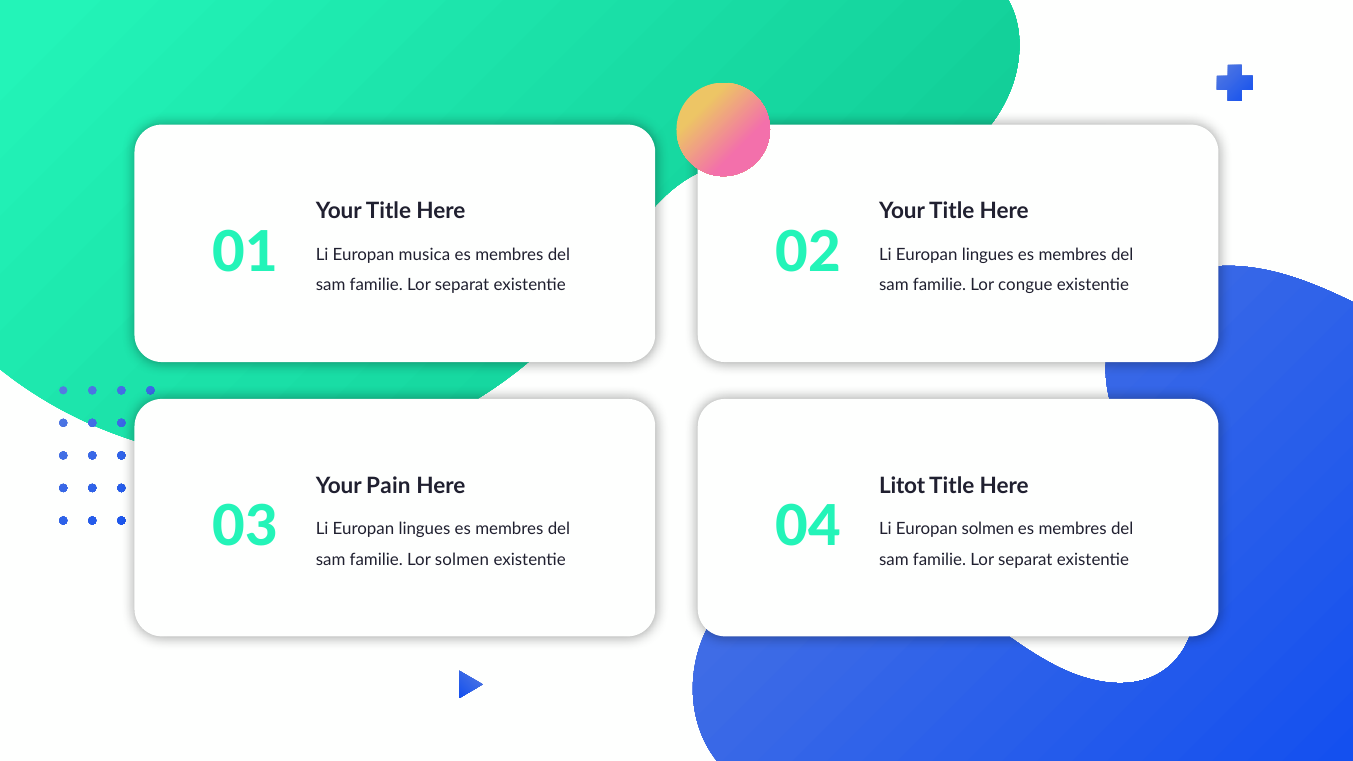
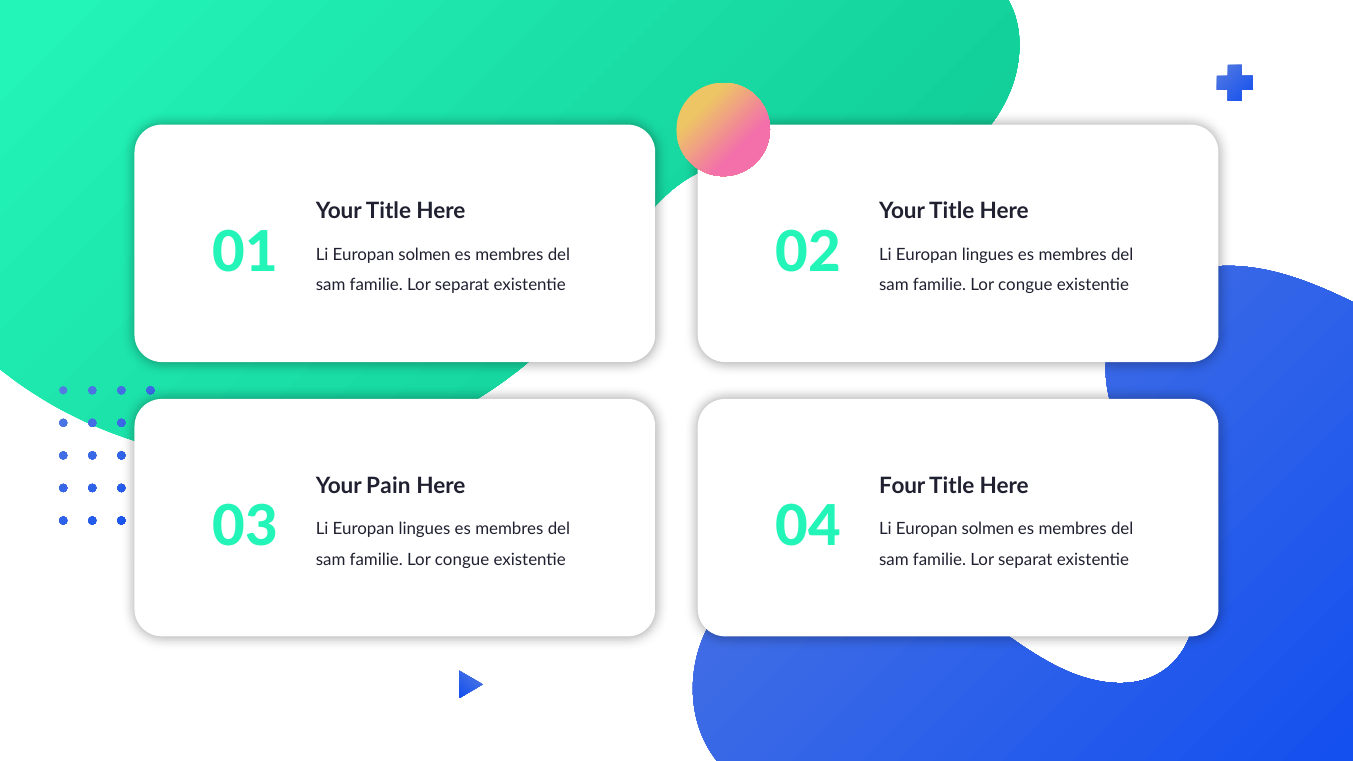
musica: musica -> solmen (425, 255)
Litot: Litot -> Four (902, 486)
solmen: solmen -> congue (462, 560)
